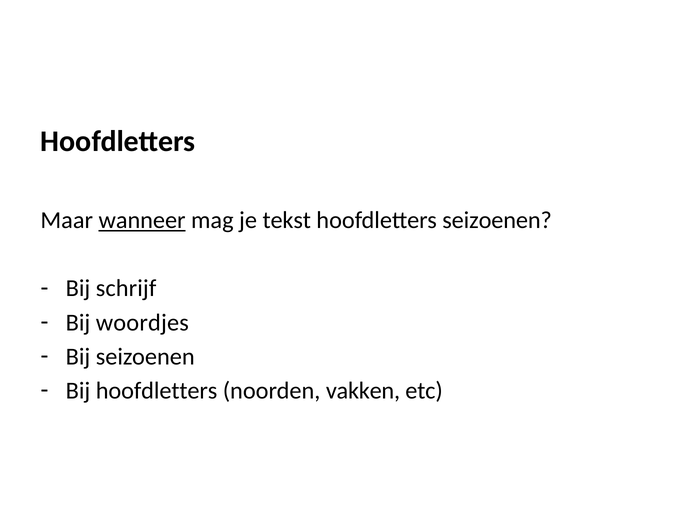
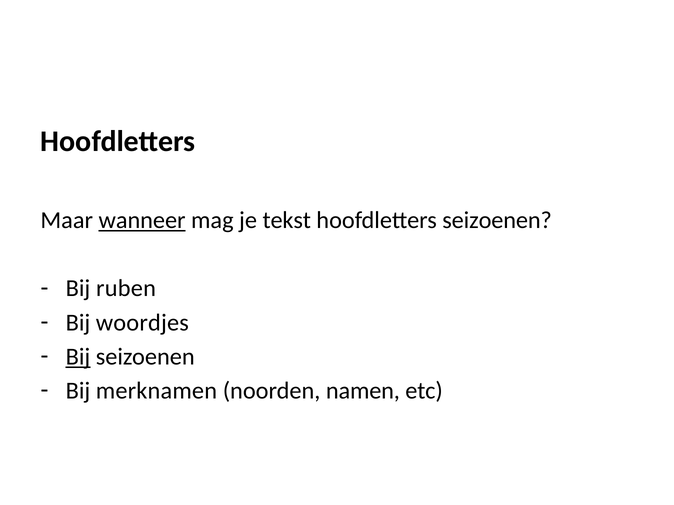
schrijf: schrijf -> ruben (126, 289)
Bij underline: none -> present (78, 357)
Bij hoofdletters: hoofdletters -> merknamen (156, 391)
vakken: vakken -> namen (363, 391)
